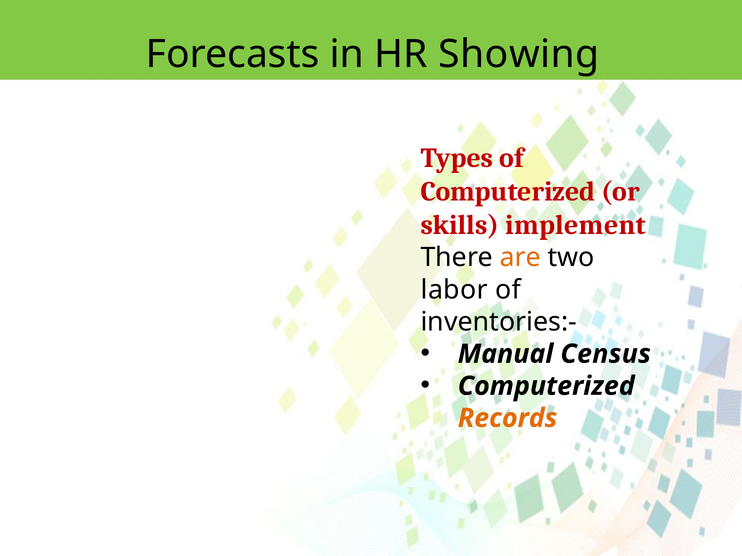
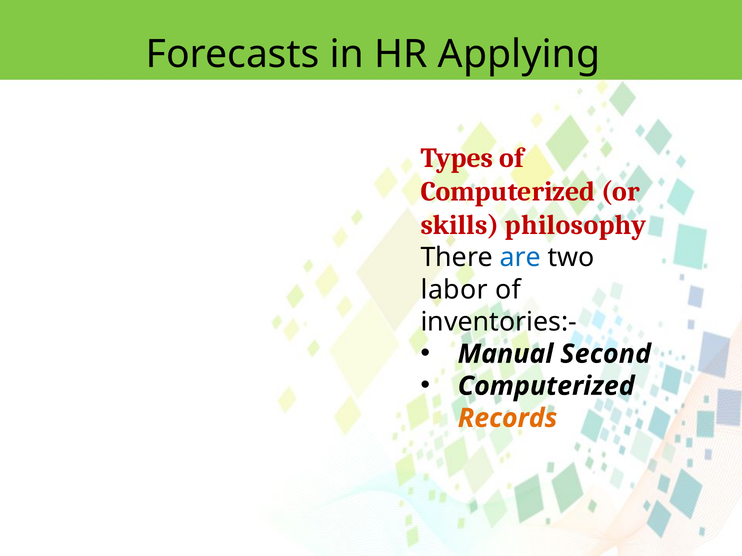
Showing: Showing -> Applying (519, 54)
implement: implement -> philosophy (576, 225)
are colour: orange -> blue (520, 258)
Census: Census -> Second (606, 354)
